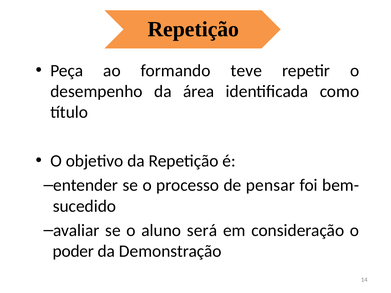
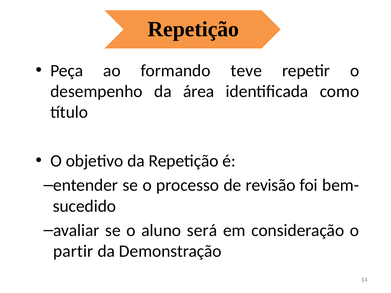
pensar: pensar -> revisão (271, 185)
poder: poder -> partir (73, 251)
